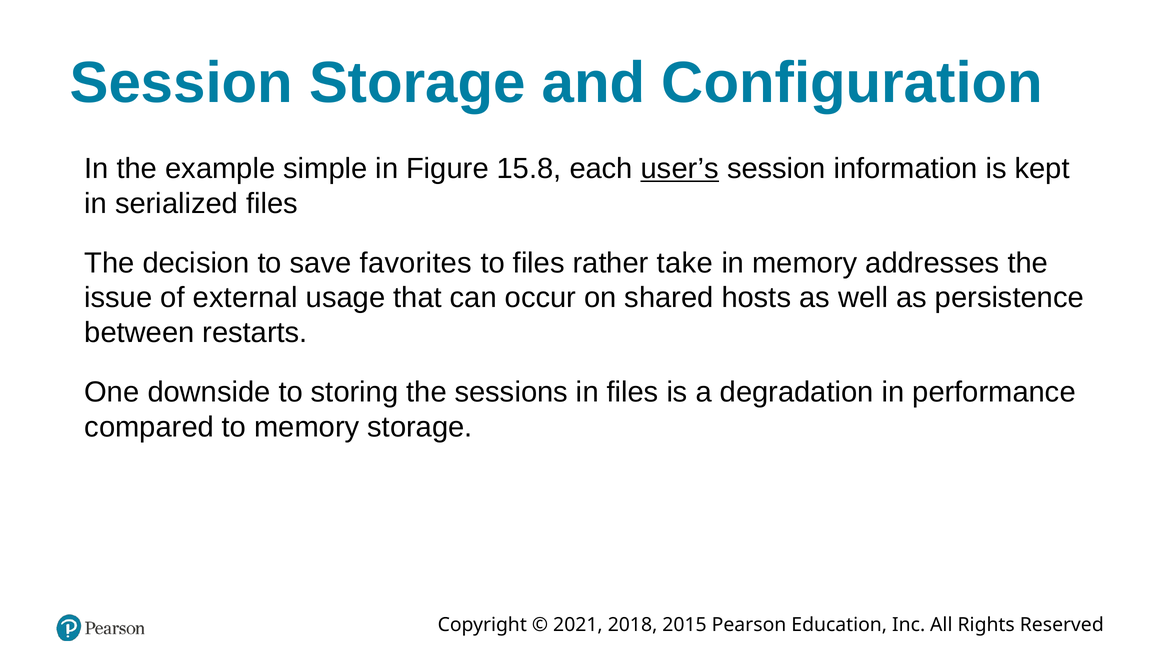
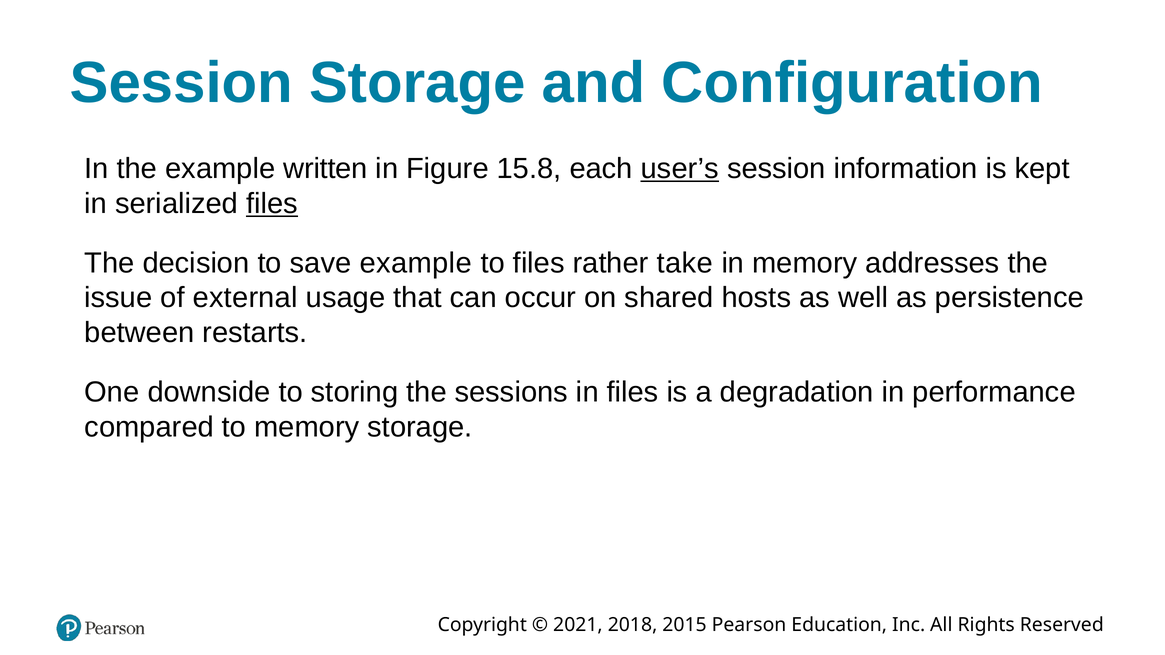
simple: simple -> written (325, 169)
files underline: none -> present (272, 204)
save favorites: favorites -> example (416, 263)
